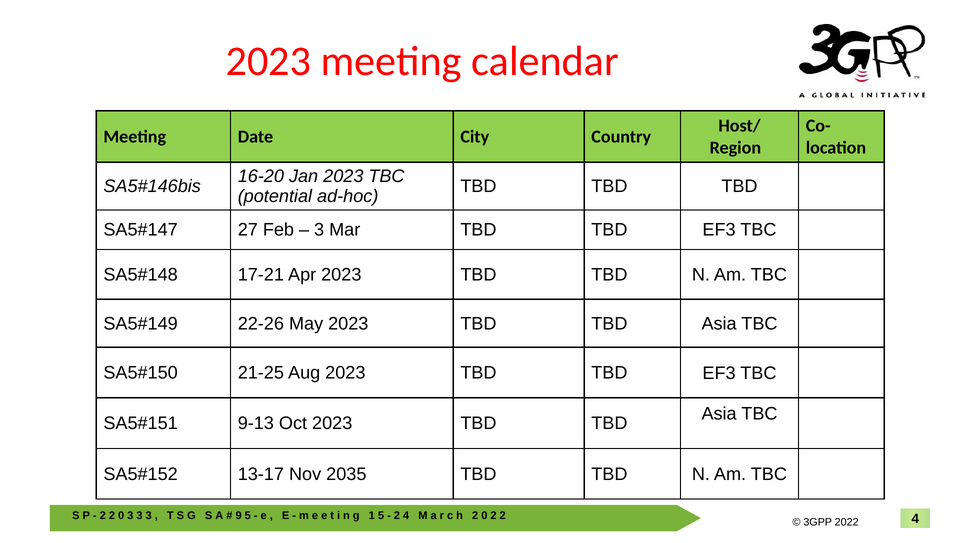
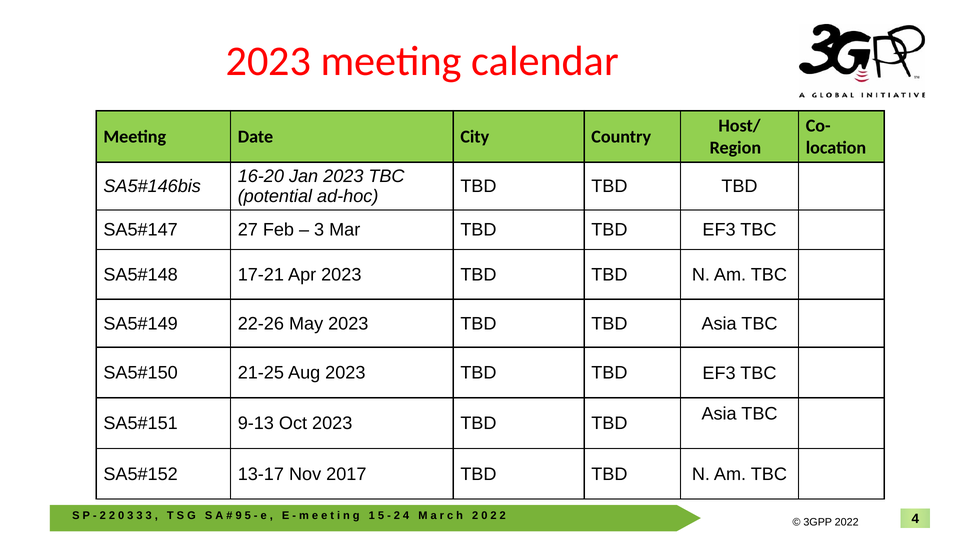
2035: 2035 -> 2017 (346, 474)
